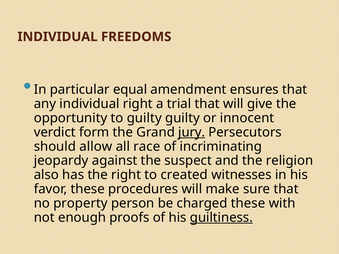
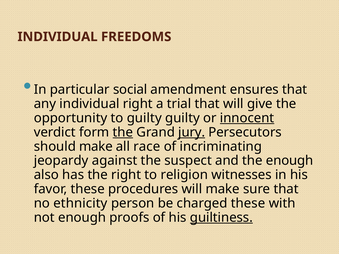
equal: equal -> social (130, 90)
innocent underline: none -> present (247, 118)
the underline: none -> present (123, 132)
should allow: allow -> make (96, 147)
the religion: religion -> enough (290, 161)
created: created -> religion (184, 175)
property: property -> ethnicity (80, 204)
